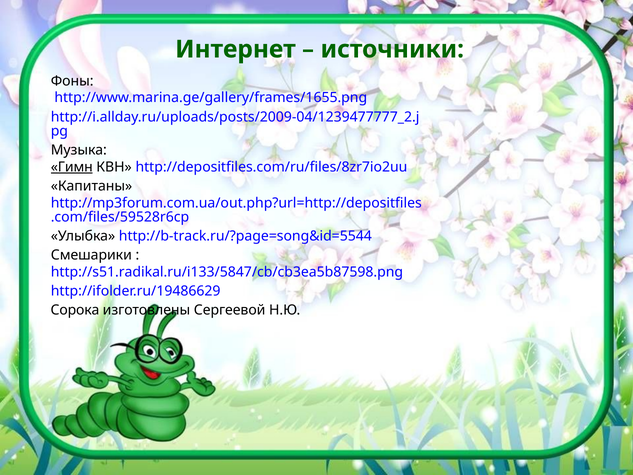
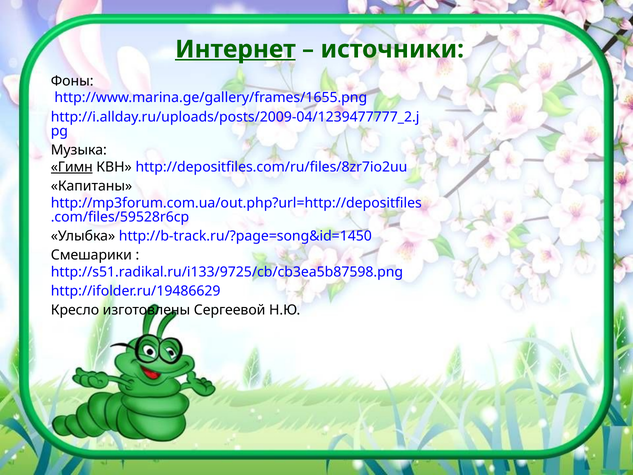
Интернет underline: none -> present (235, 49)
http://b-track.ru/?page=song&id=5544: http://b-track.ru/?page=song&id=5544 -> http://b-track.ru/?page=song&id=1450 (245, 236)
http://s51.radikal.ru/i133/5847/cb/cb3ea5b87598.png: http://s51.radikal.ru/i133/5847/cb/cb3ea5b87598.png -> http://s51.radikal.ru/i133/9725/cb/cb3ea5b87598.png (227, 272)
Сорока: Сорока -> Кресло (75, 310)
